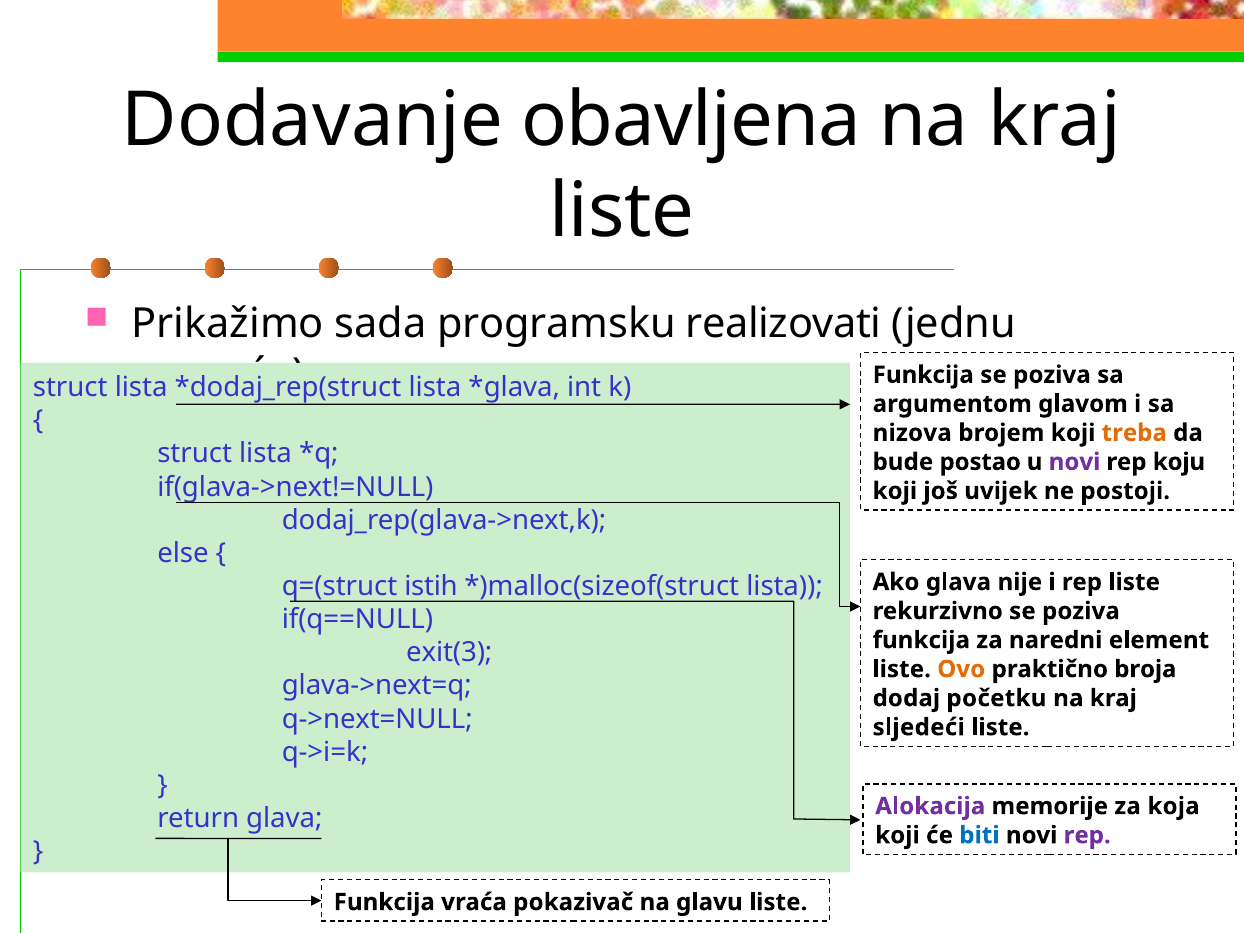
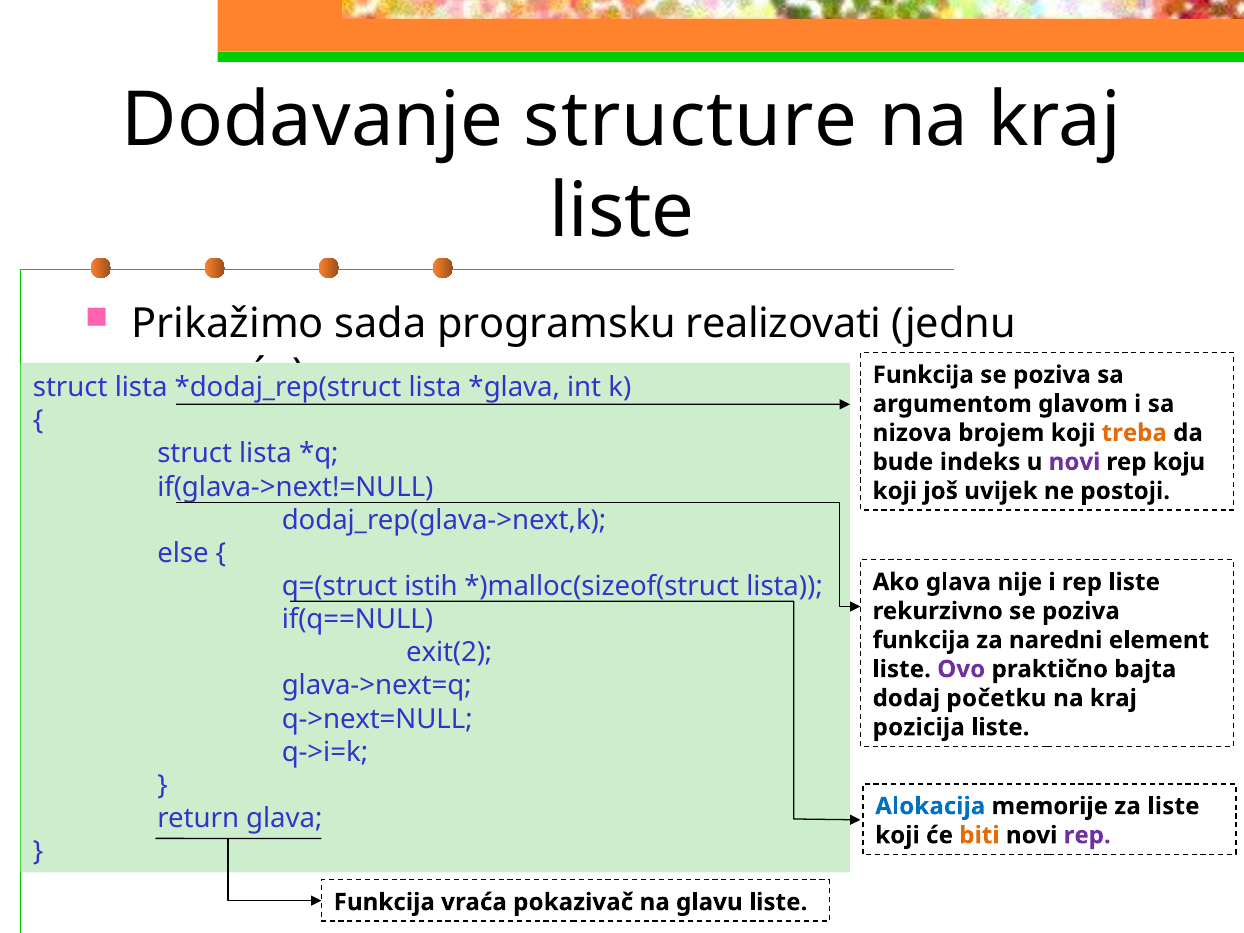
obavljena: obavljena -> structure (691, 120)
postao: postao -> indeks (980, 462)
exit(3: exit(3 -> exit(2 (449, 653)
Ovo colour: orange -> purple (961, 669)
broja: broja -> bajta (1145, 669)
sljedeći: sljedeći -> pozicija (919, 727)
Alokacija colour: purple -> blue (930, 806)
za koja: koja -> liste (1173, 806)
biti colour: blue -> orange (979, 835)
